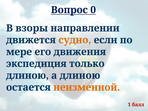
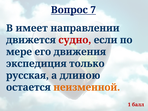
0: 0 -> 7 (93, 10)
взоры: взоры -> имеет (32, 28)
судно colour: orange -> red (75, 40)
длиною: длиною -> русская (27, 76)
